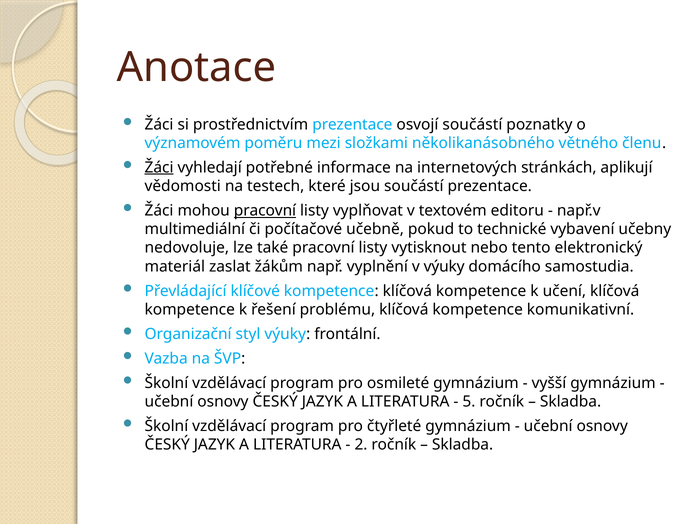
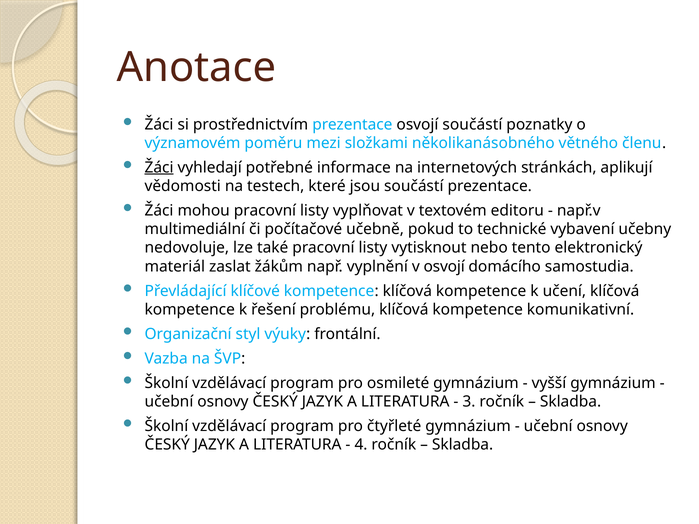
pracovní underline: present -> none (265, 211)
v výuky: výuky -> osvojí (444, 267)
5: 5 -> 3 (469, 402)
2: 2 -> 4 (361, 445)
